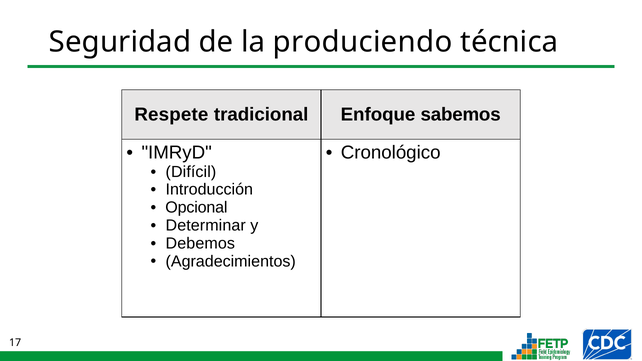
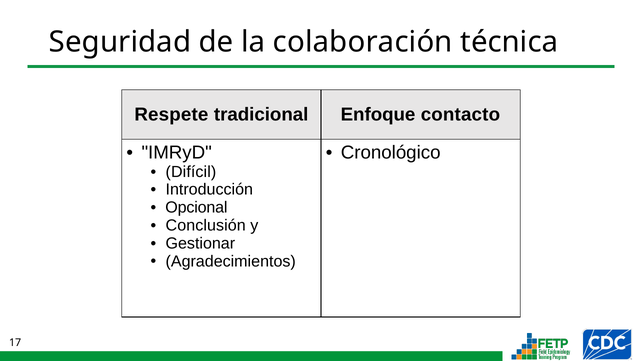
produciendo: produciendo -> colaboración (363, 42)
sabemos: sabemos -> contacto (460, 115)
Determinar: Determinar -> Conclusión (206, 226)
Debemos: Debemos -> Gestionar (200, 243)
